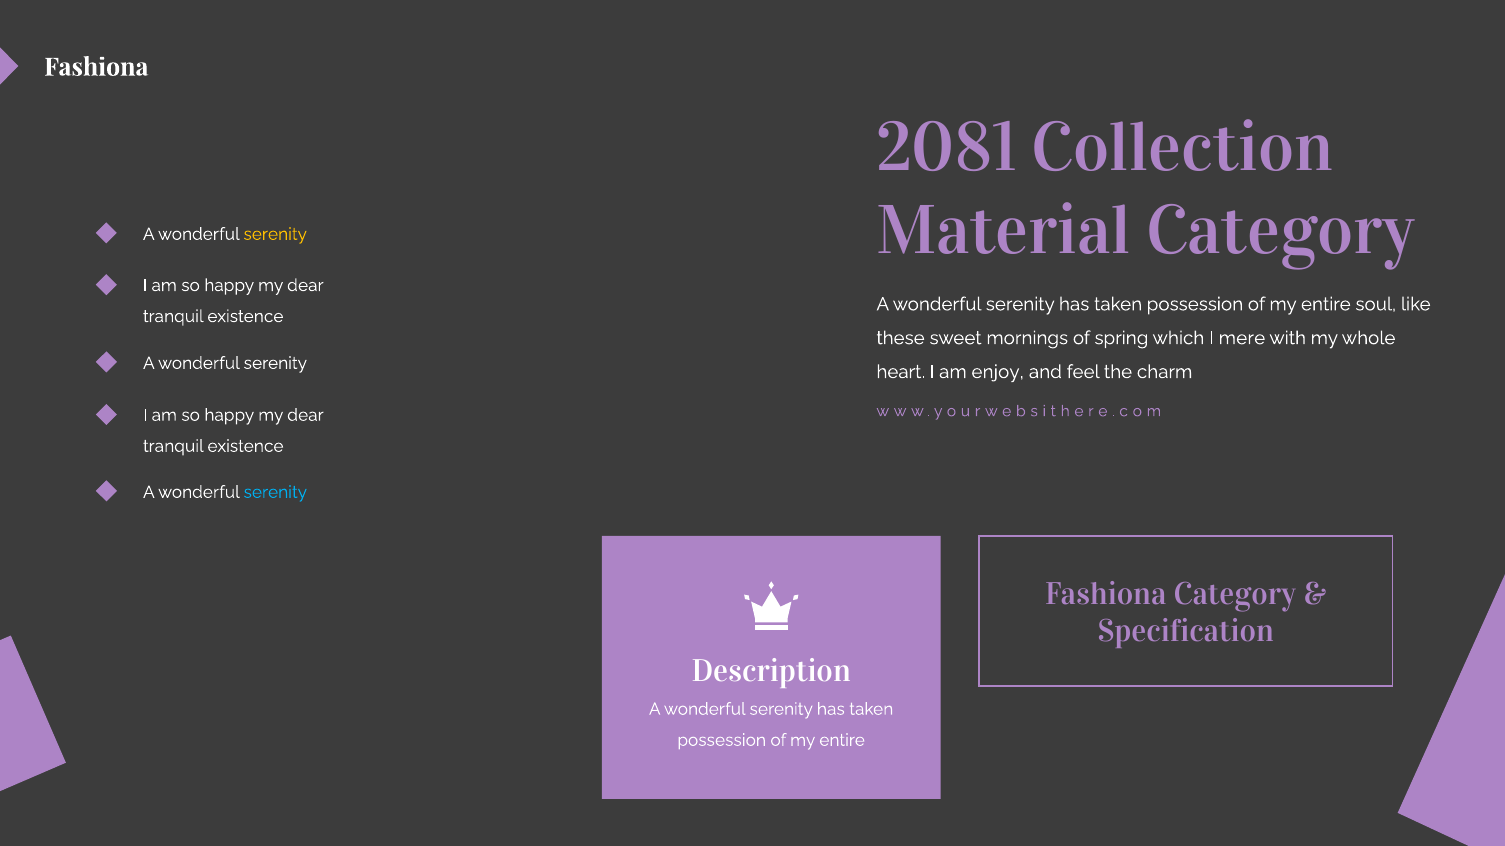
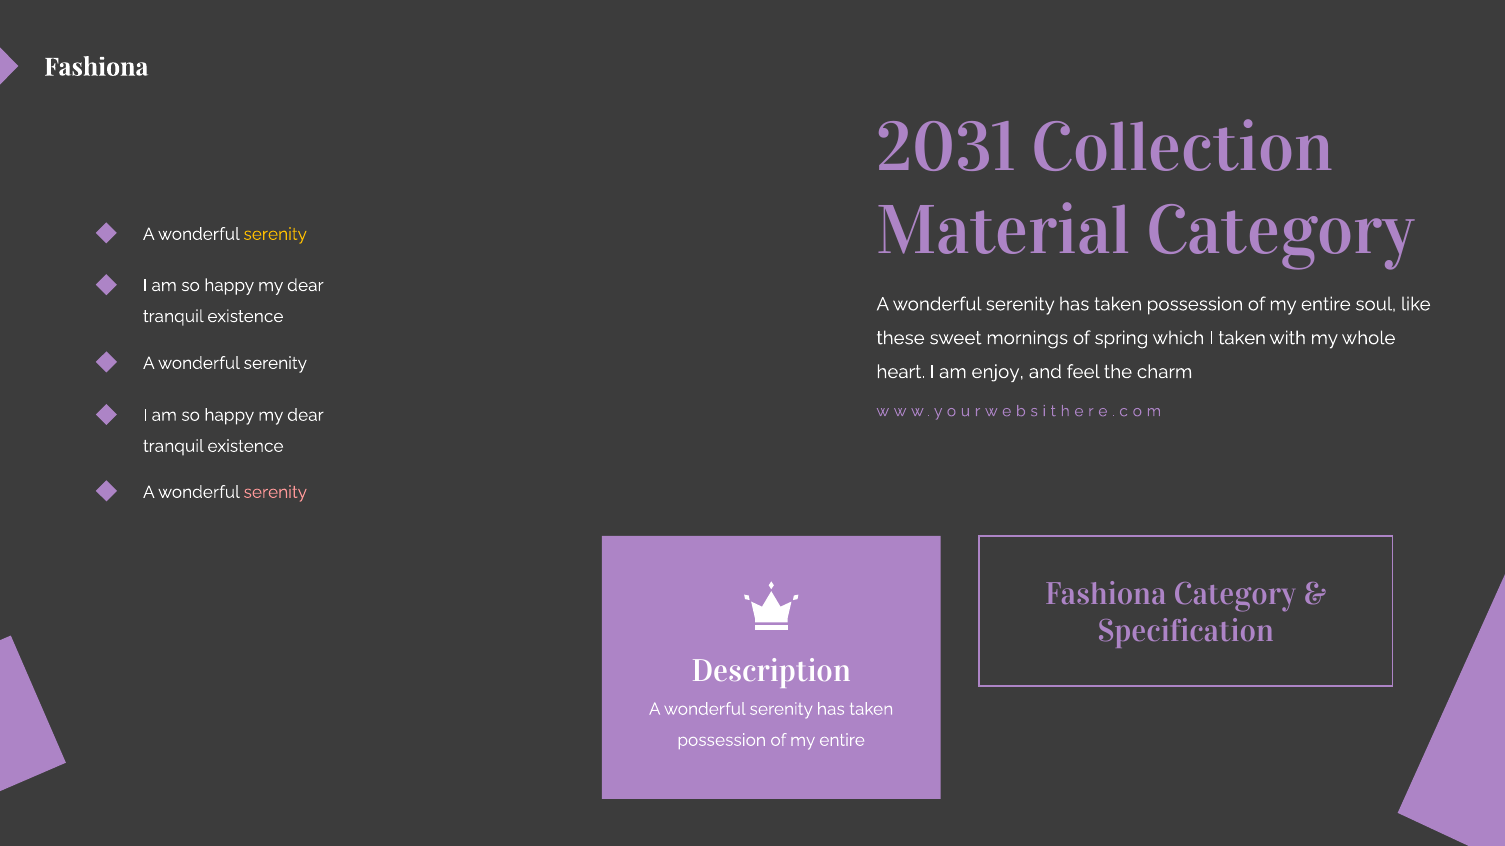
2081: 2081 -> 2031 (947, 148)
I mere: mere -> taken (1242, 338)
serenity colour: light blue -> pink (275, 492)
